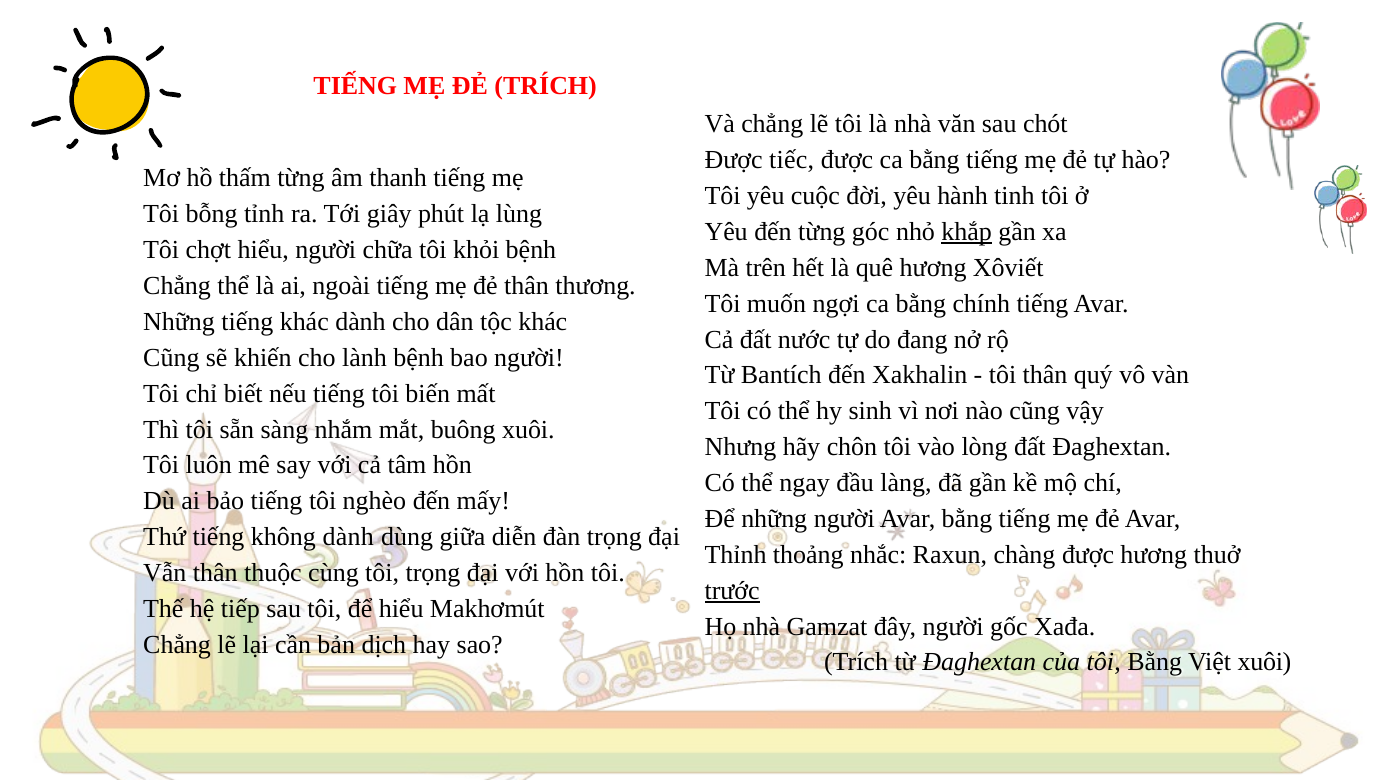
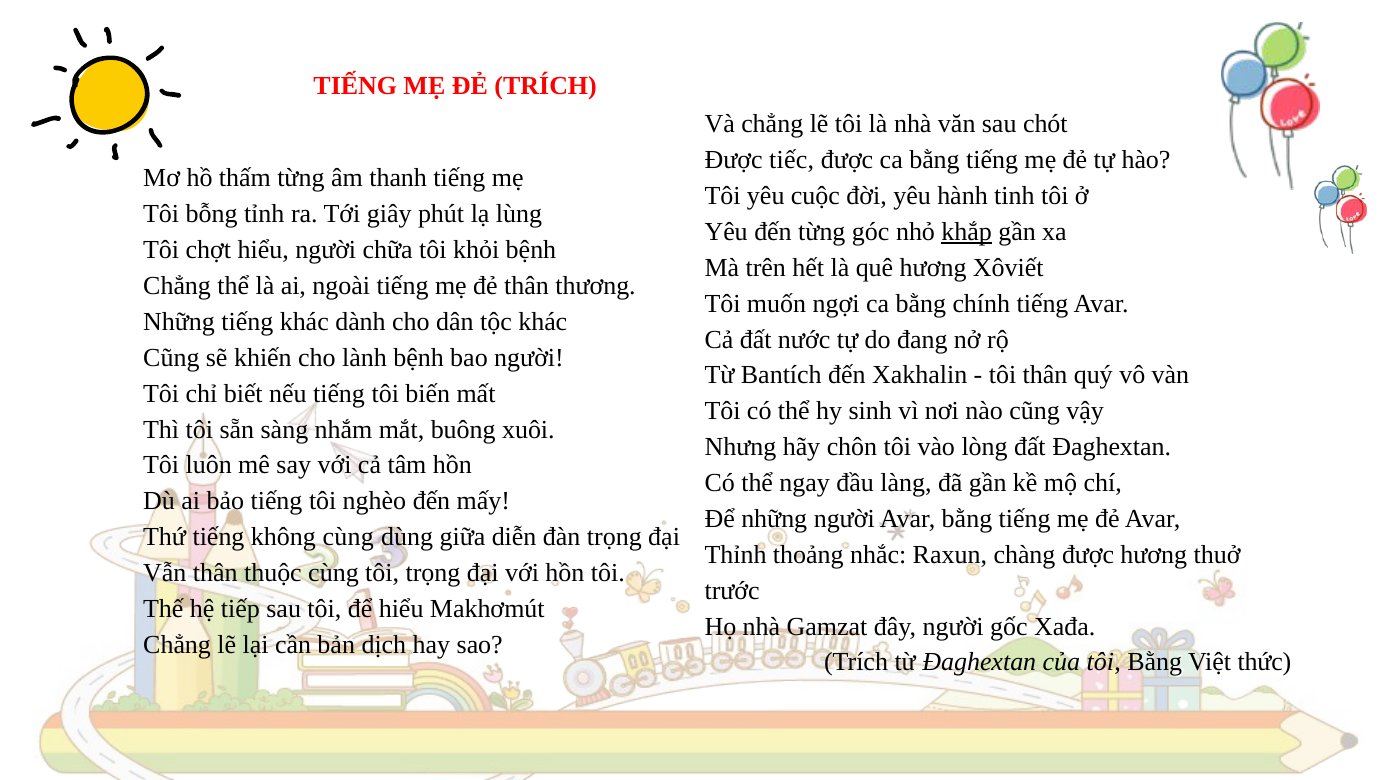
không dành: dành -> cùng (348, 537)
trước underline: present -> none (732, 590)
Việt xuôi: xuôi -> thức (1264, 662)
